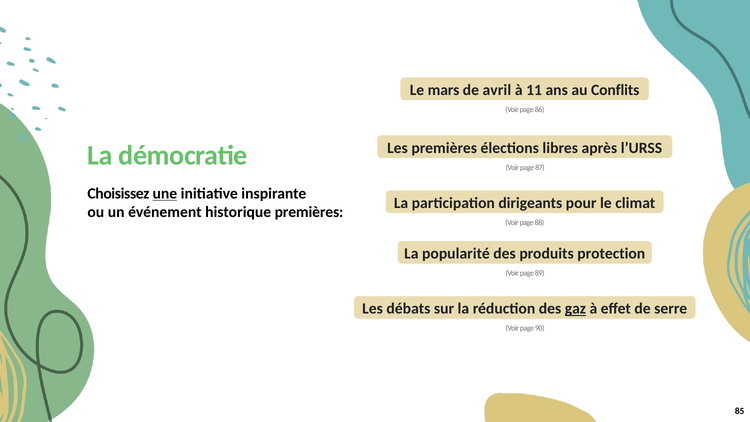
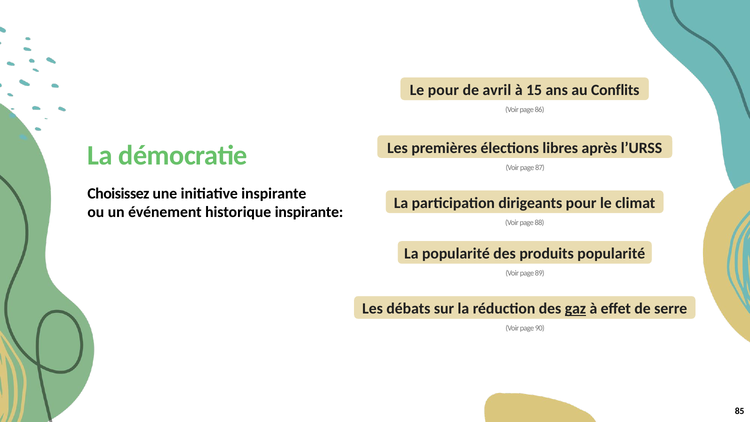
Le mars: mars -> pour (443, 90)
11: 11 -> 15 (534, 90)
une underline: present -> none (165, 193)
historique premières: premières -> inspirante (309, 212)
produits protection: protection -> popularité (611, 254)
